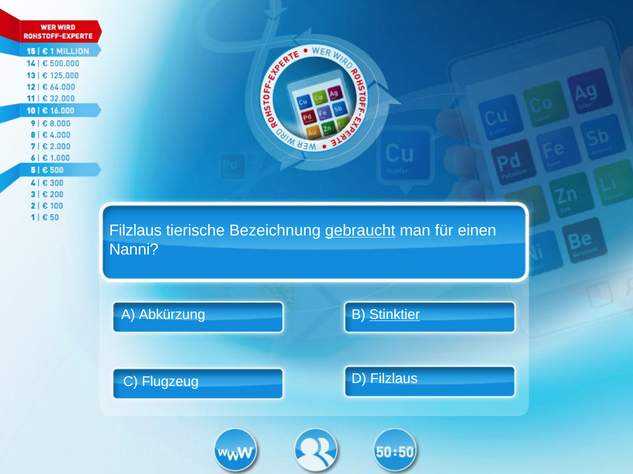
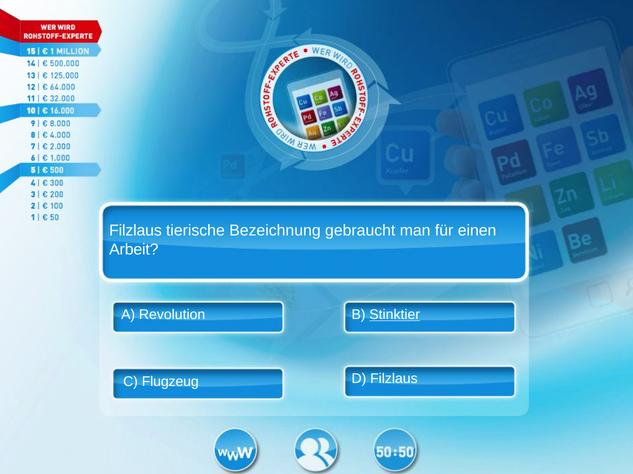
gebraucht underline: present -> none (360, 231)
Nanni: Nanni -> Arbeit (134, 250)
Abkürzung: Abkürzung -> Revolution (172, 315)
